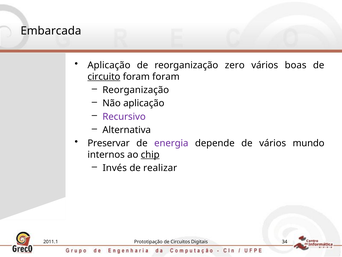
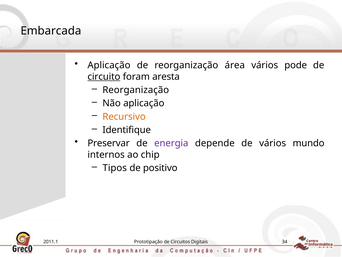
zero: zero -> área (235, 65)
boas: boas -> pode (296, 65)
foram foram: foram -> aresta (166, 76)
Recursivo colour: purple -> orange (124, 116)
Alternativa: Alternativa -> Identifique (127, 130)
chip underline: present -> none (150, 154)
Invés: Invés -> Tipos (115, 168)
realizar: realizar -> positivo (160, 168)
